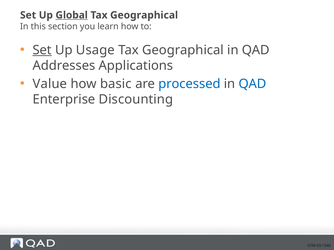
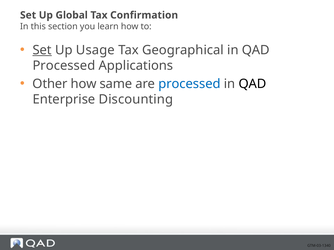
Global underline: present -> none (72, 15)
Geographical: Geographical -> Confirmation (144, 15)
Addresses: Addresses -> Processed (64, 66)
Value: Value -> Other (50, 84)
basic: basic -> same (116, 84)
QAD colour: blue -> black (252, 84)
